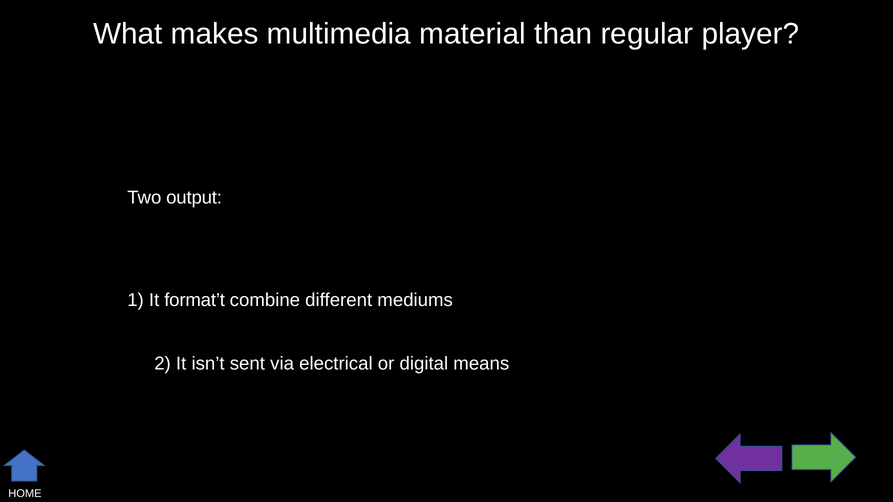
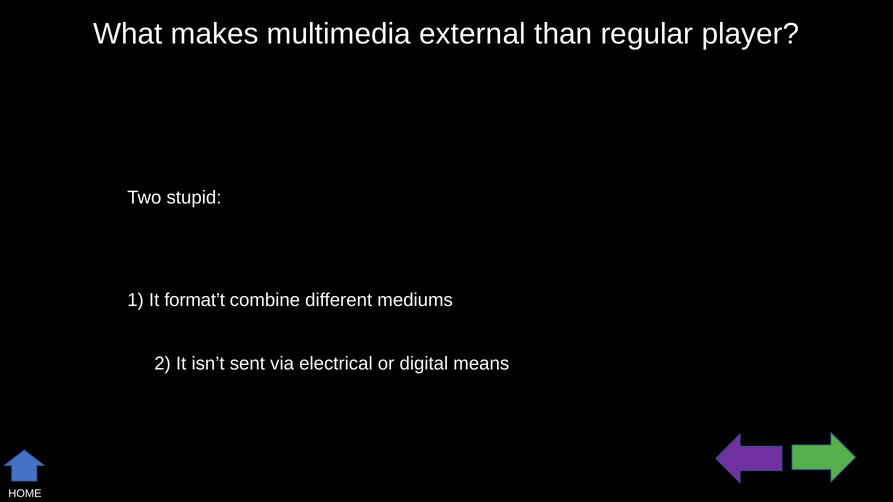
material: material -> external (473, 34)
output: output -> stupid (194, 198)
